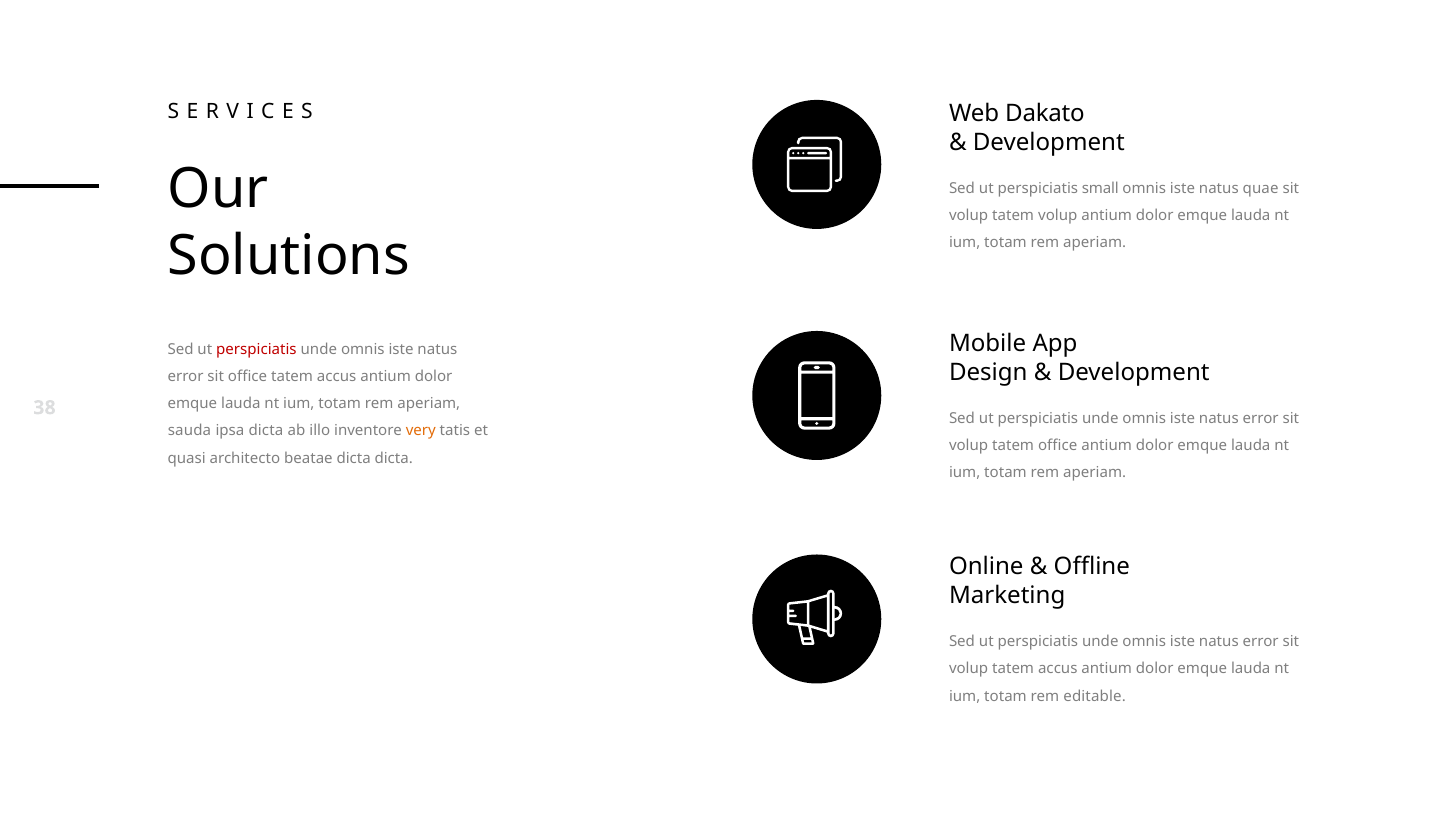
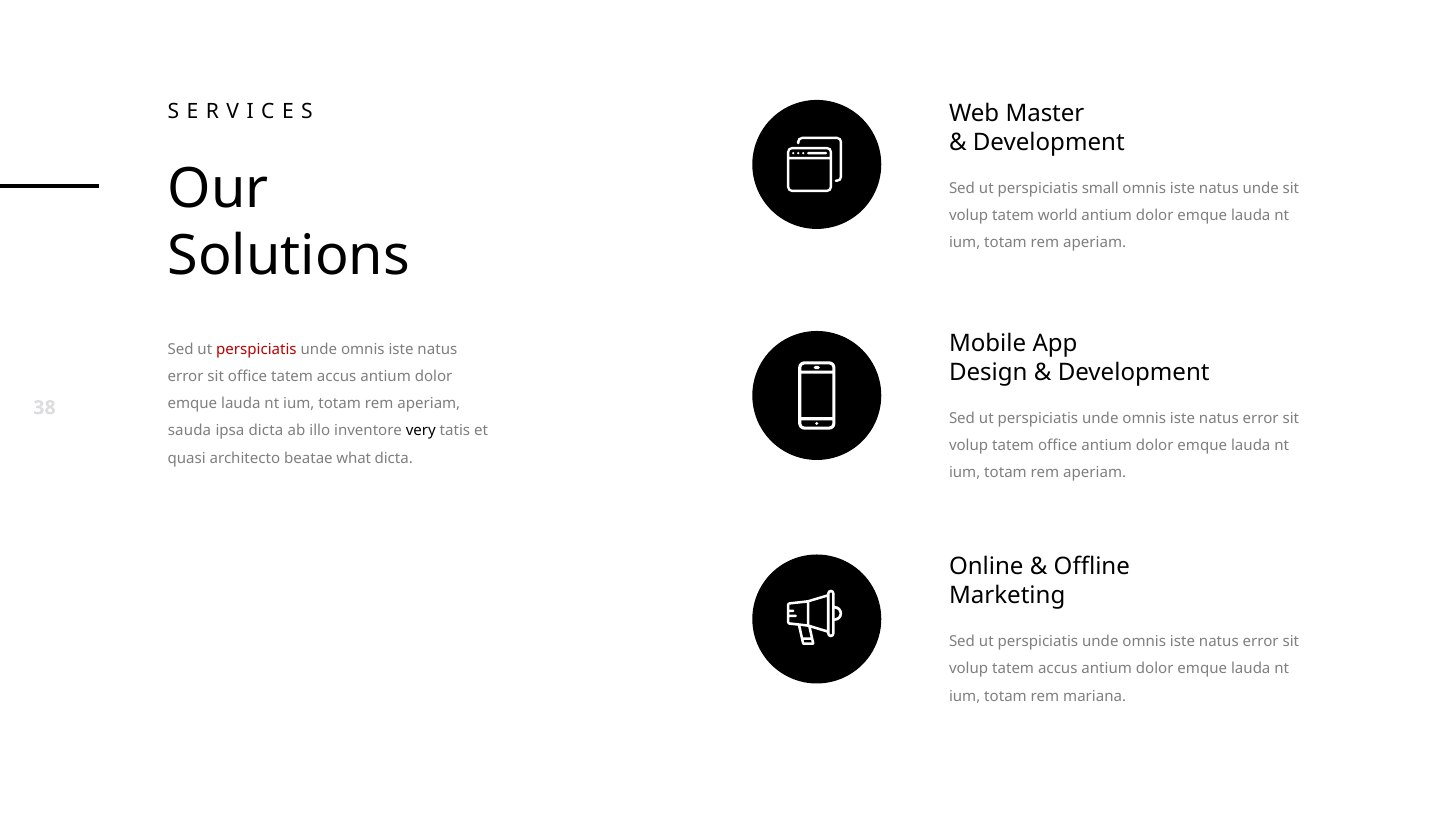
Dakato: Dakato -> Master (1045, 114)
natus quae: quae -> unde (1261, 189)
tatem volup: volup -> world (1058, 216)
very colour: orange -> black (421, 431)
beatae dicta: dicta -> what (354, 458)
editable: editable -> mariana (1095, 696)
